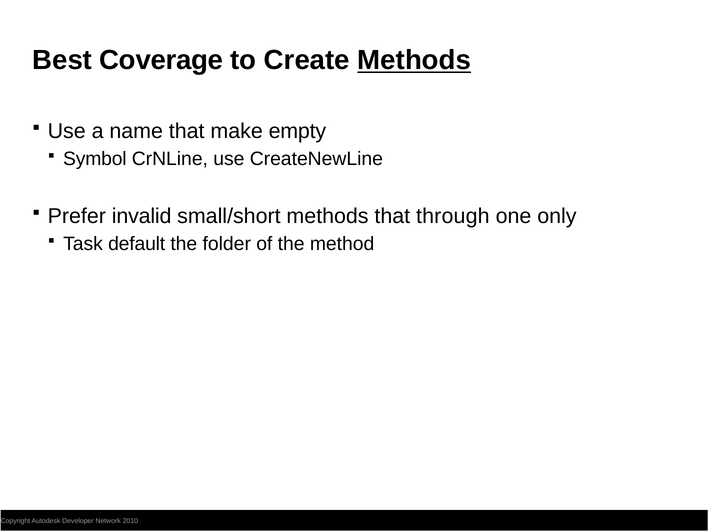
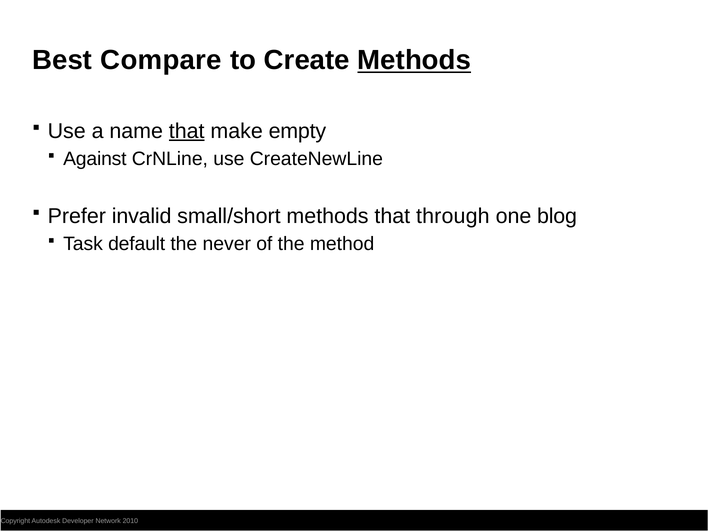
Coverage: Coverage -> Compare (161, 60)
that underline: none -> present (187, 131)
Symbol: Symbol -> Against (95, 159)
only: only -> blog (557, 216)
folder: folder -> never (227, 244)
